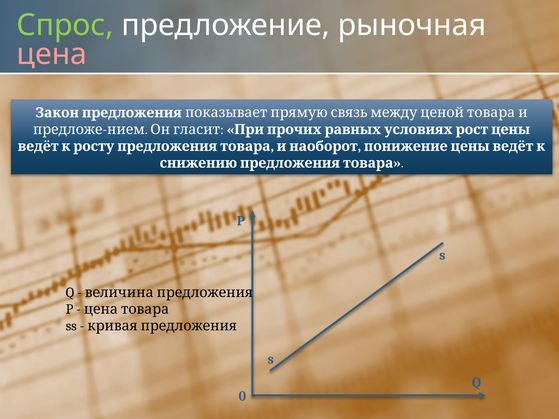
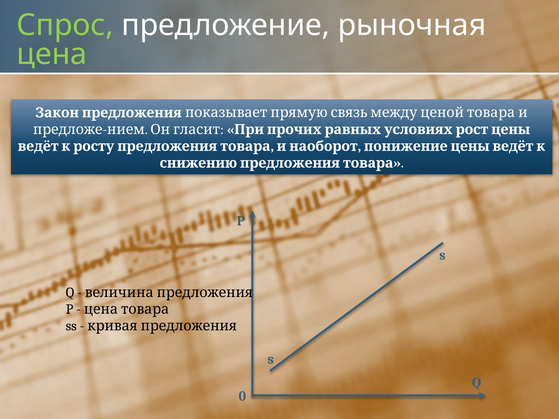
цена colour: pink -> light green (52, 54)
